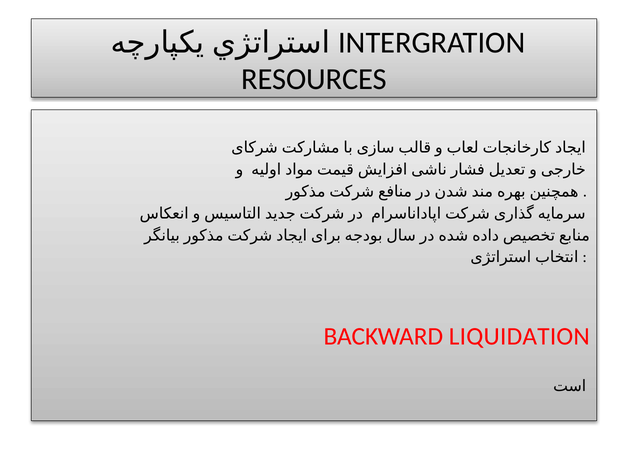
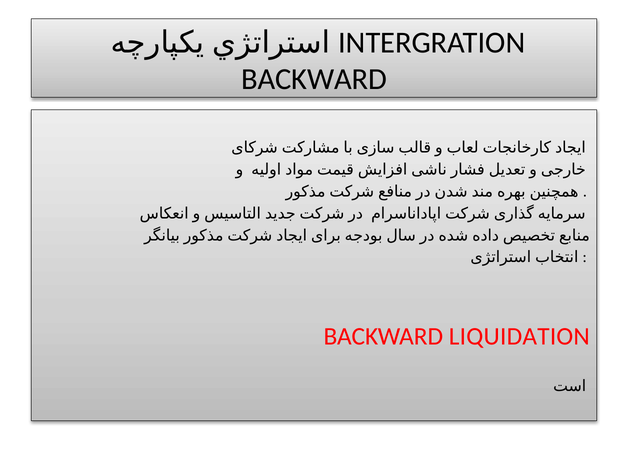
RESOURCES: RESOURCES -> BACKWARD (314, 79)
